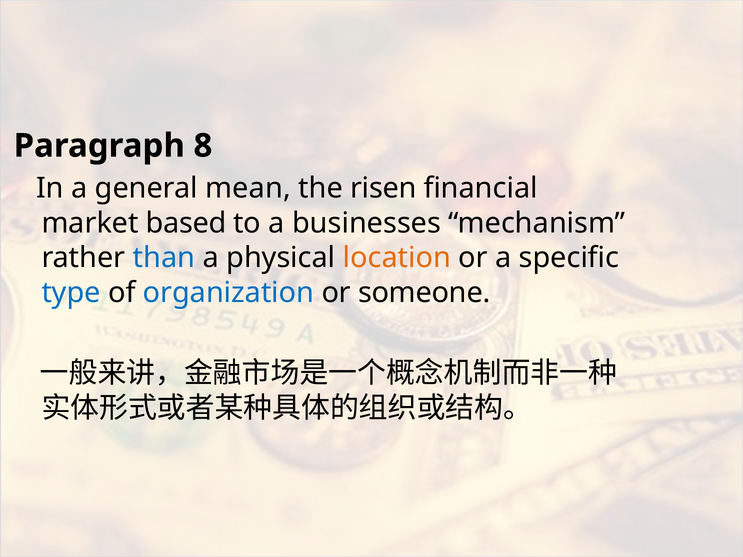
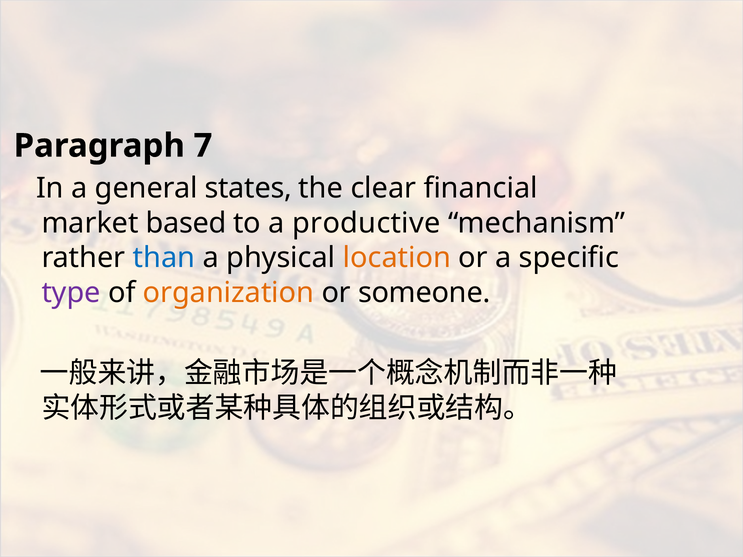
8: 8 -> 7 (203, 146)
mean: mean -> states (248, 189)
risen: risen -> clear (383, 189)
businesses: businesses -> productive (366, 223)
type colour: blue -> purple (71, 293)
organization colour: blue -> orange (229, 293)
